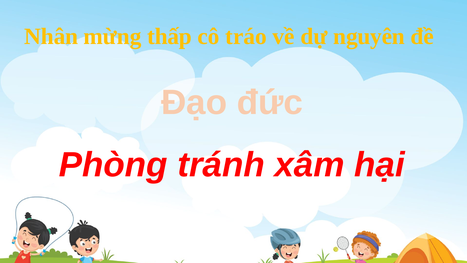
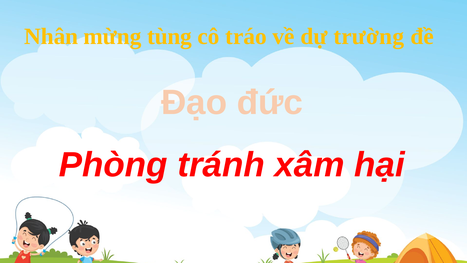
thấp: thấp -> tùng (170, 36)
nguyên: nguyên -> trường (369, 36)
